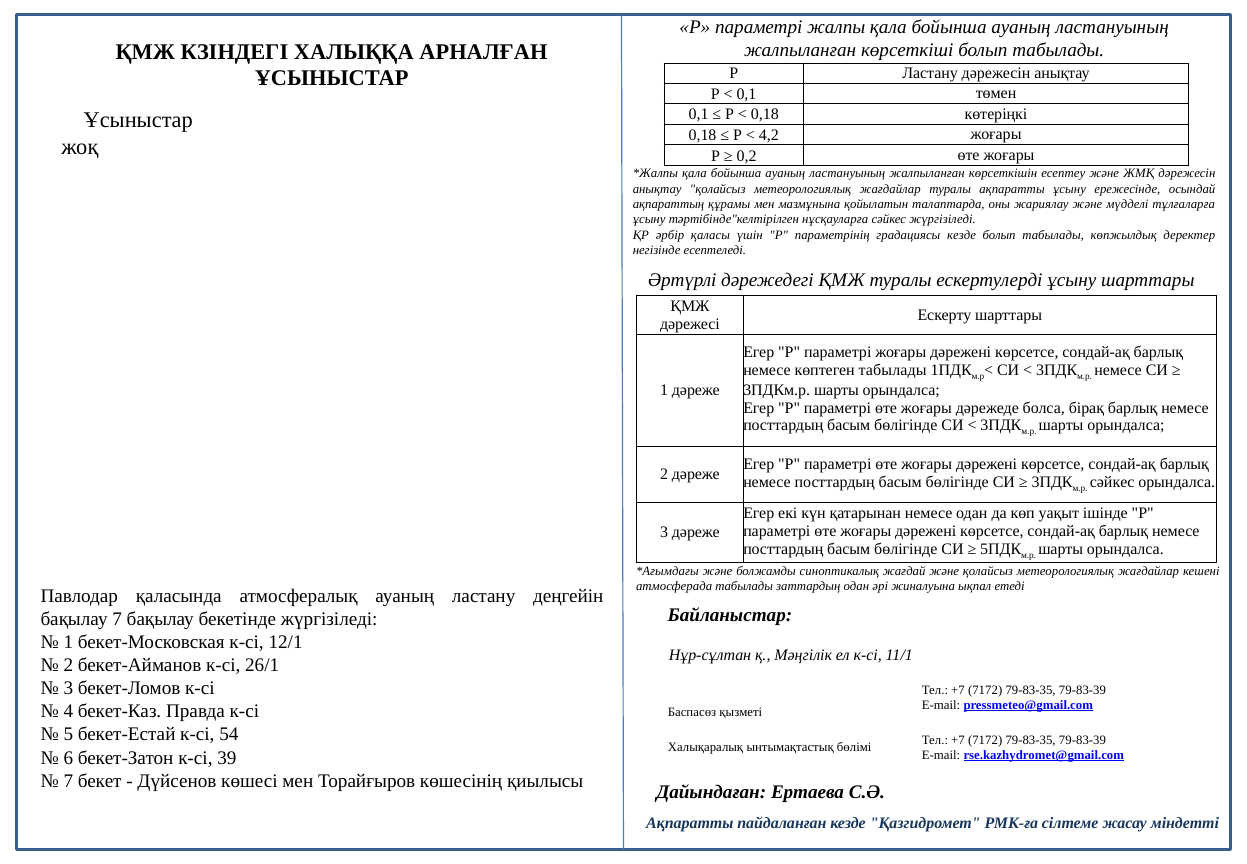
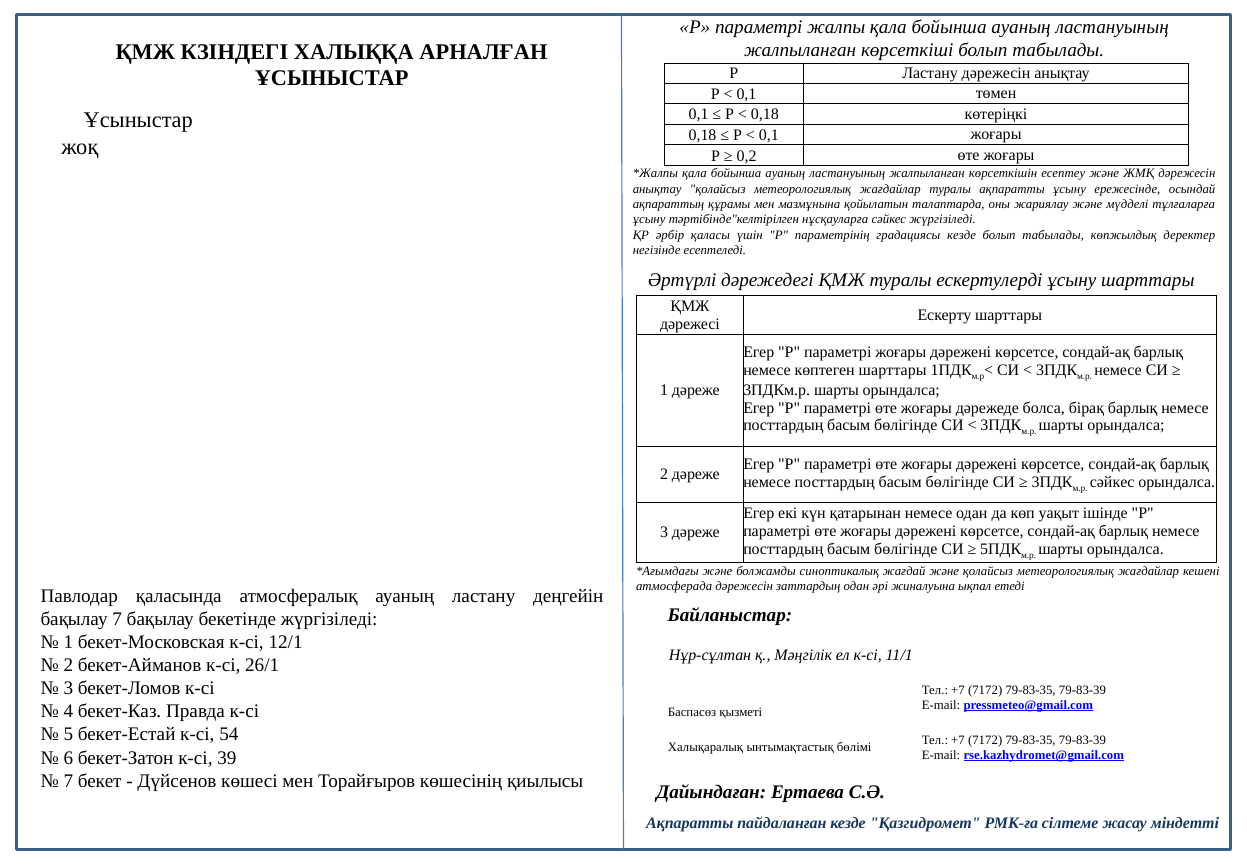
4,2: 4,2 -> 0,1 (769, 135)
көптеген табылады: табылады -> шарттары (893, 370)
атмосферада табылады: табылады -> дәрежесін (744, 586)
